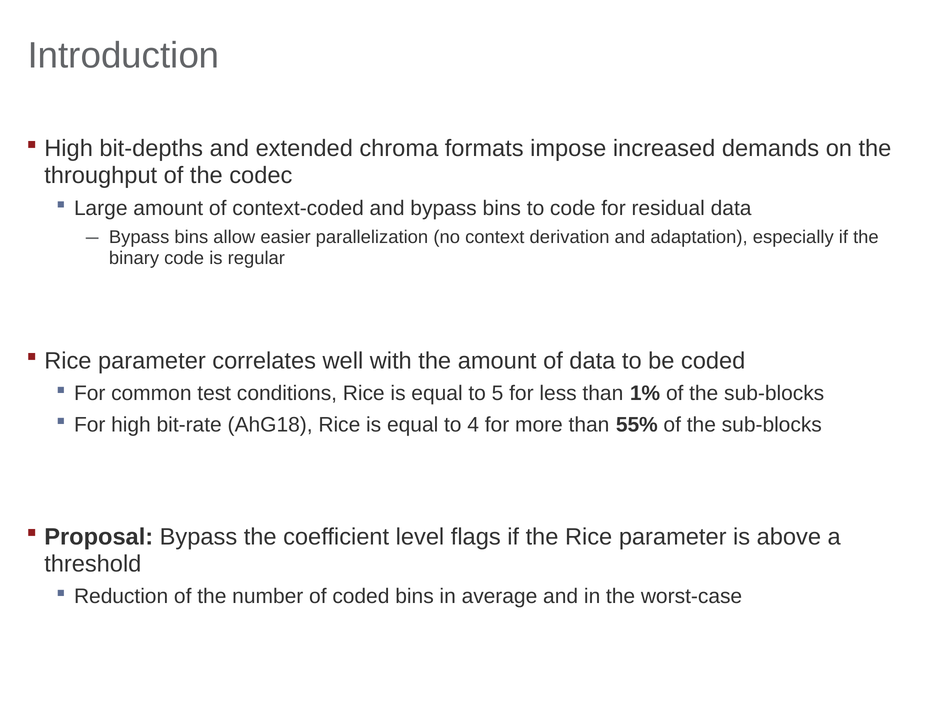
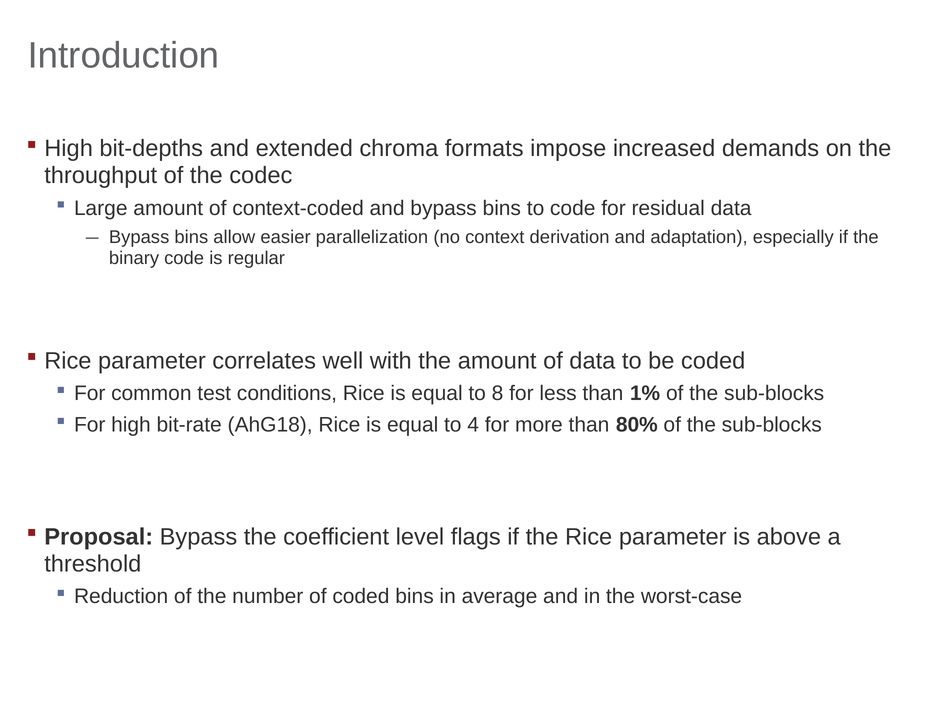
5: 5 -> 8 (498, 394)
55%: 55% -> 80% (637, 425)
